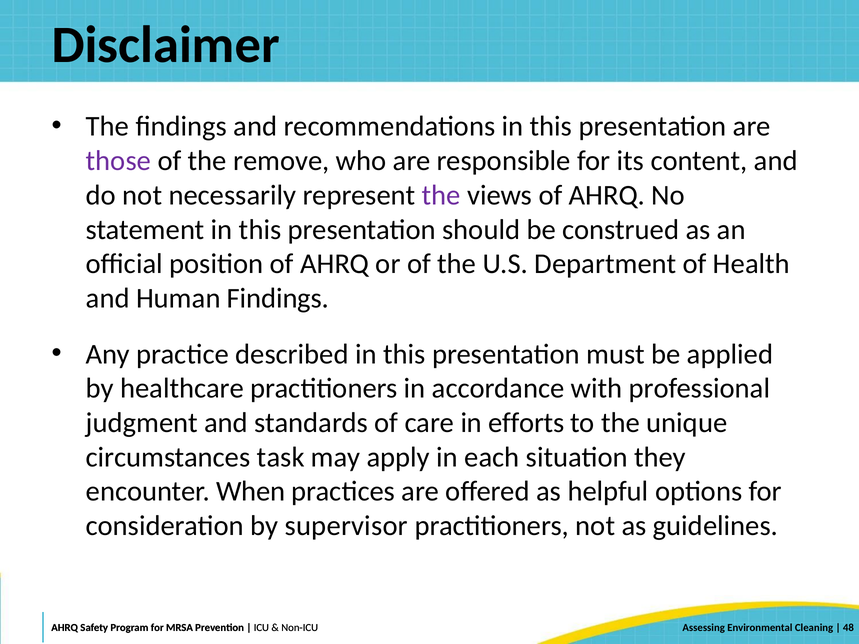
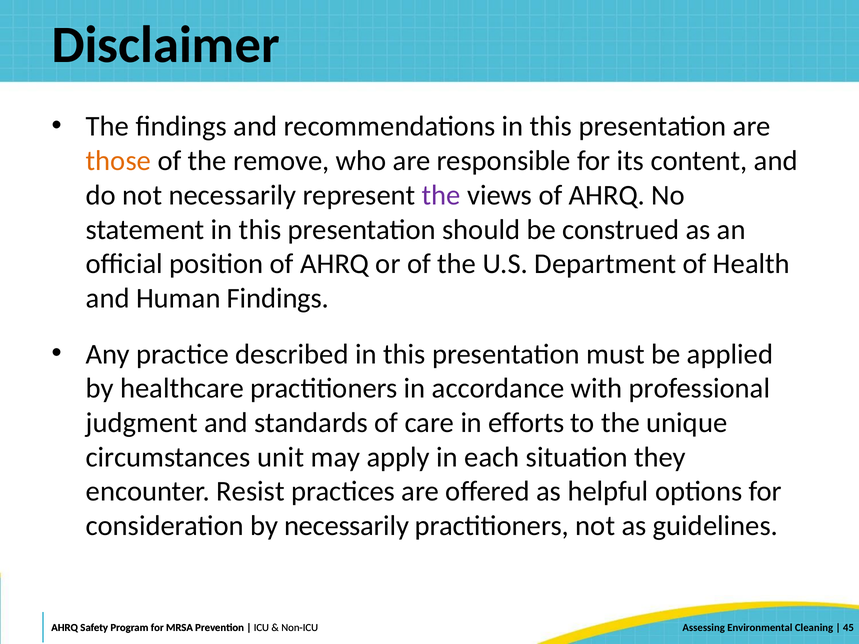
those colour: purple -> orange (118, 161)
task: task -> unit (281, 457)
When: When -> Resist (250, 492)
by supervisor: supervisor -> necessarily (347, 526)
48: 48 -> 45 (848, 628)
